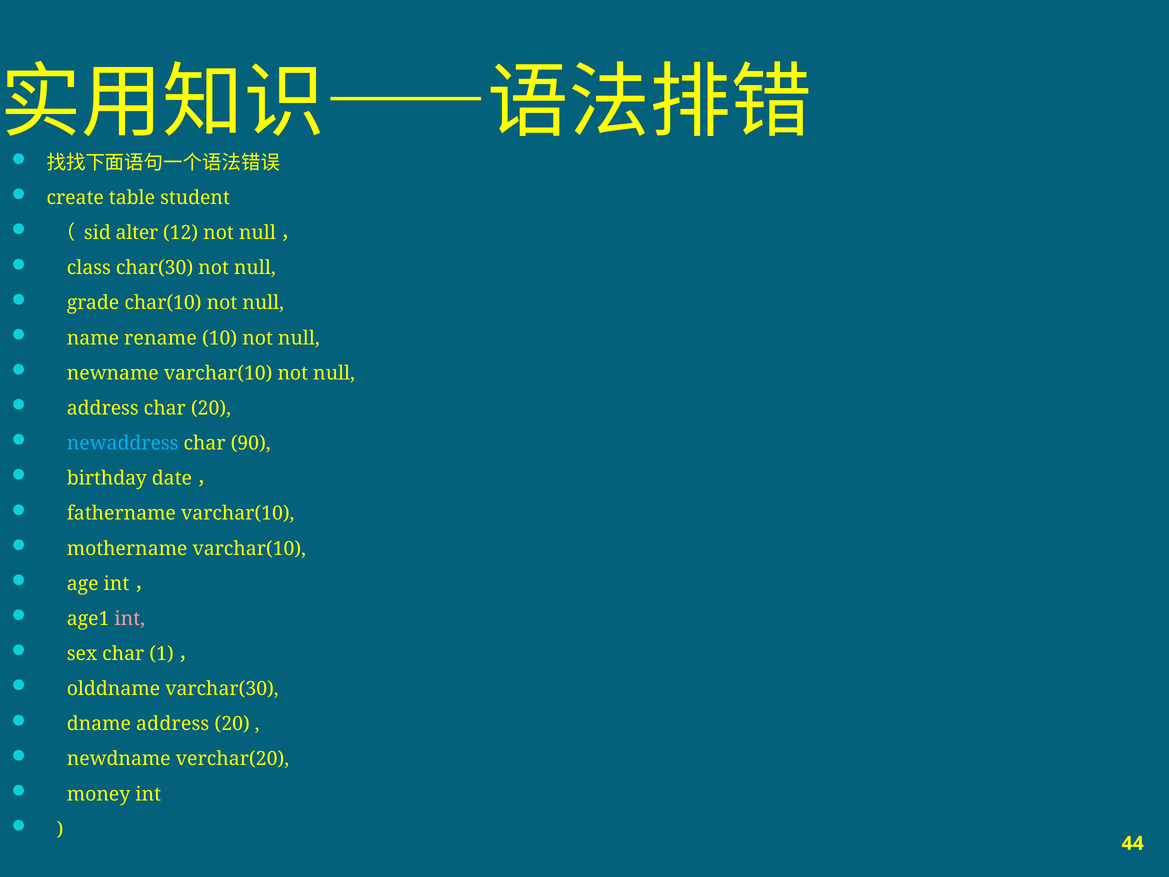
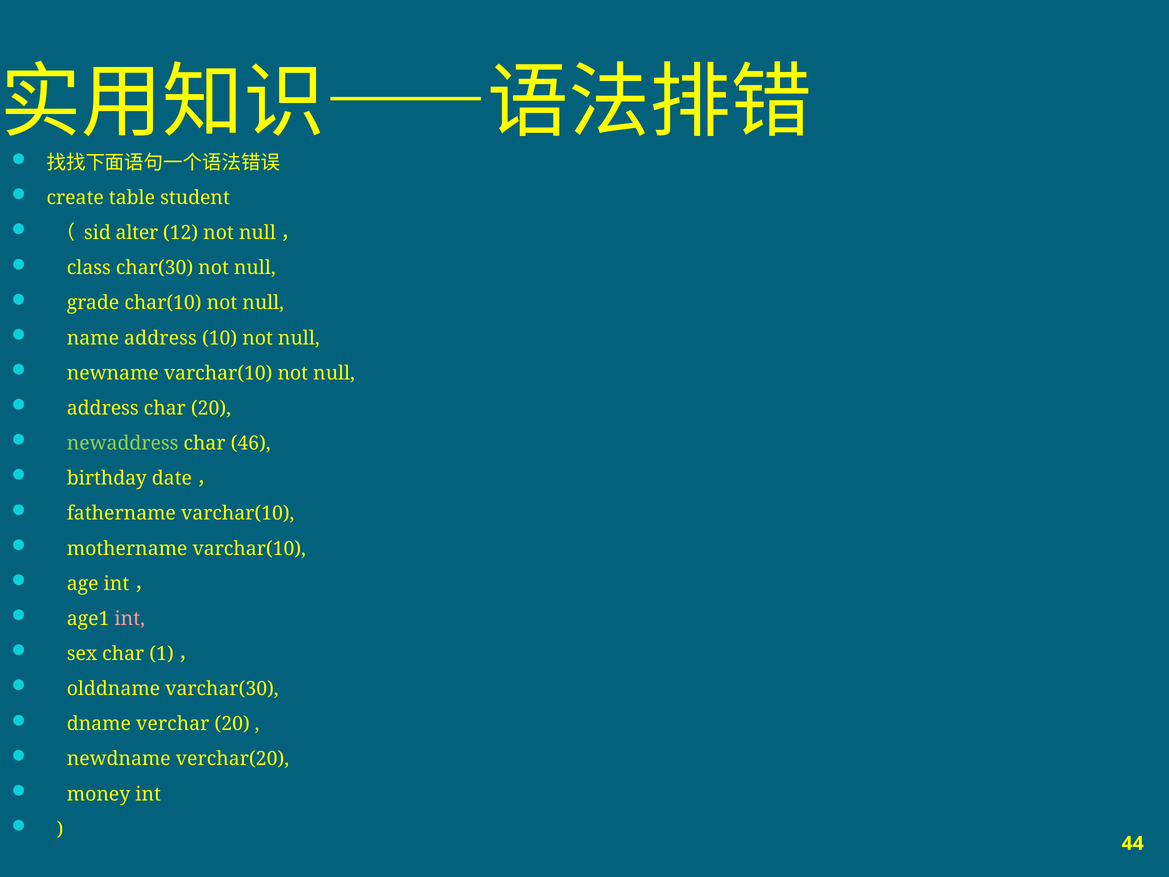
name rename: rename -> address (160, 338)
newaddress colour: light blue -> light green (123, 443)
90: 90 -> 46 (251, 443)
dname address: address -> verchar (173, 724)
